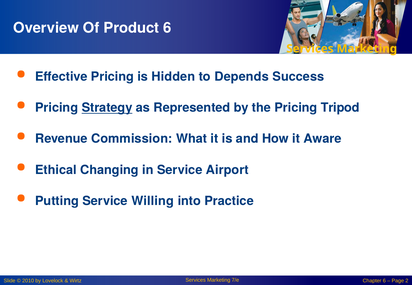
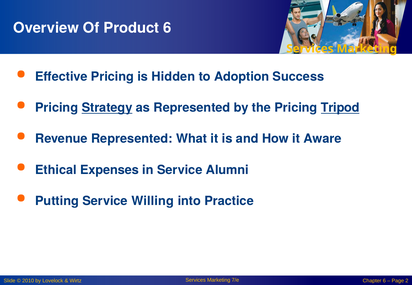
Depends: Depends -> Adoption (242, 77)
Tripod underline: none -> present (340, 108)
Revenue Commission: Commission -> Represented (132, 139)
Changing: Changing -> Expenses (110, 170)
Airport: Airport -> Alumni (227, 170)
